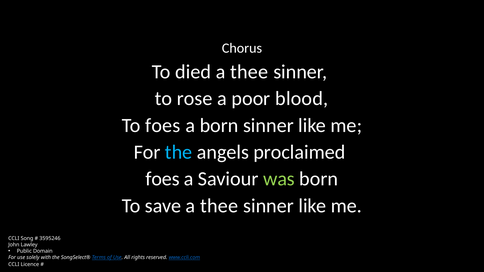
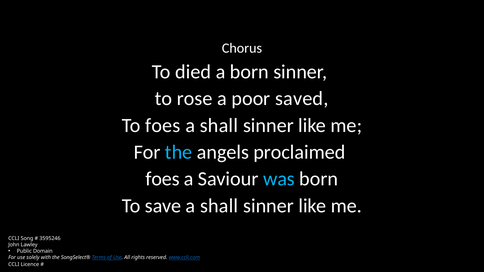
thee: thee -> born (249, 72)
blood: blood -> saved (302, 99)
born: born -> shall (219, 125)
was colour: light green -> light blue (279, 179)
save a thee: thee -> shall (219, 206)
